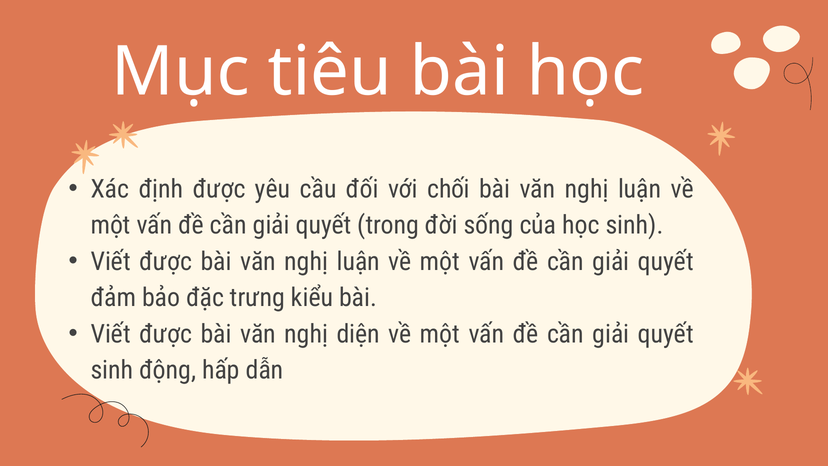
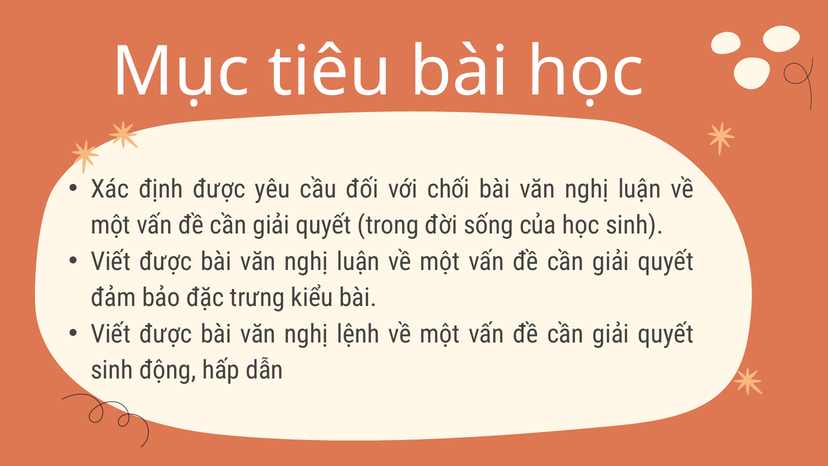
diện: diện -> lệnh (358, 334)
